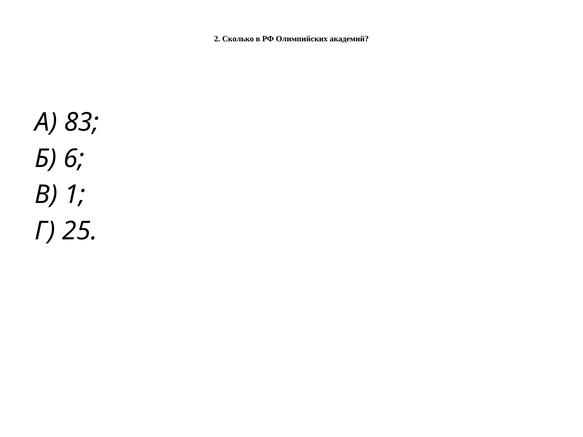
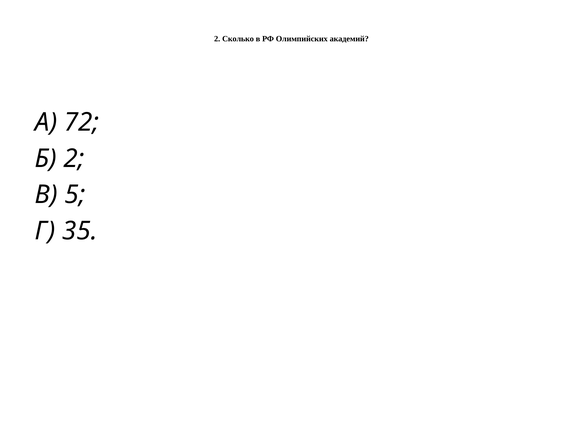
83: 83 -> 72 (82, 122)
Б 6: 6 -> 2 (74, 159)
1: 1 -> 5 (75, 195)
25: 25 -> 35 (80, 231)
